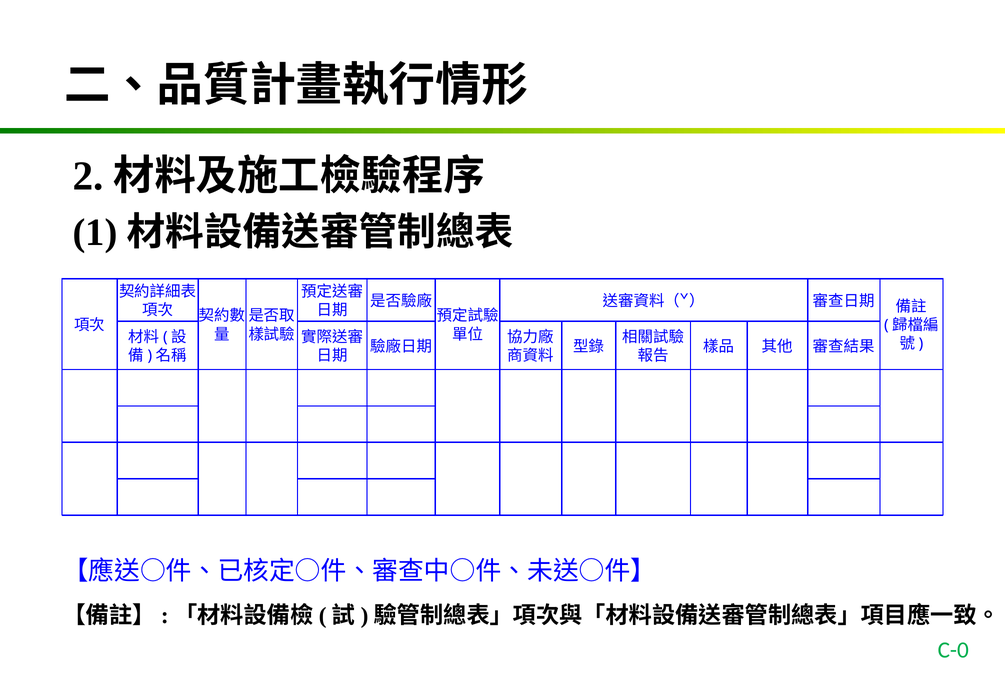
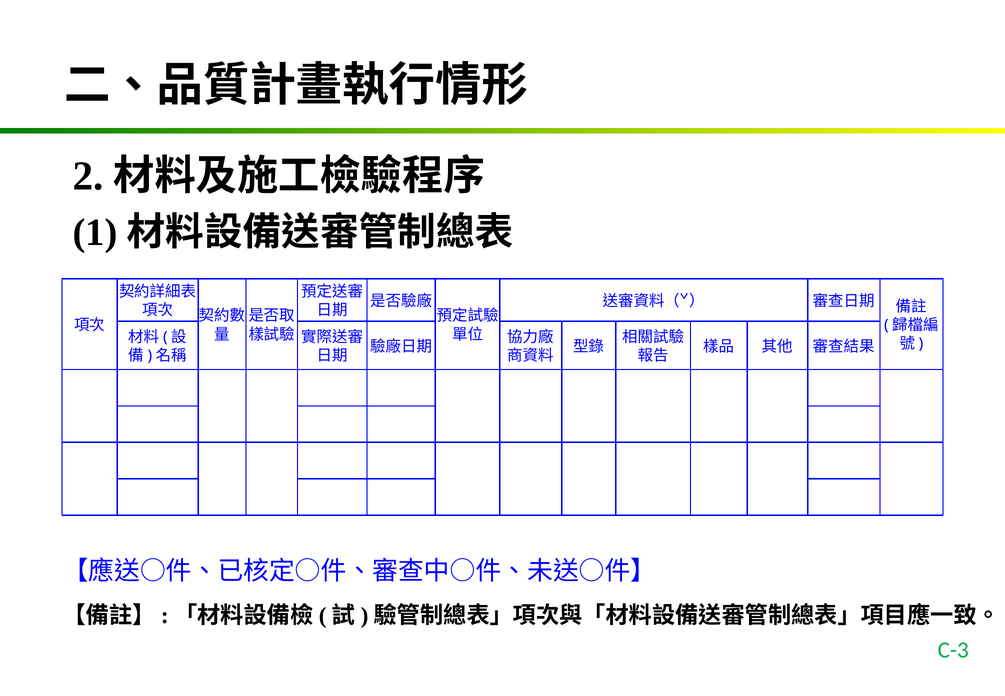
C-0: C-0 -> C-3 (953, 650)
